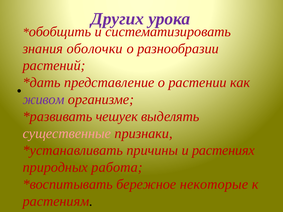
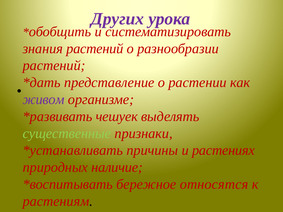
знания оболочки: оболочки -> растений (95, 49)
существенные colour: pink -> light green (67, 134)
работа: работа -> наличие (117, 167)
некоторые: некоторые -> относятся (214, 184)
